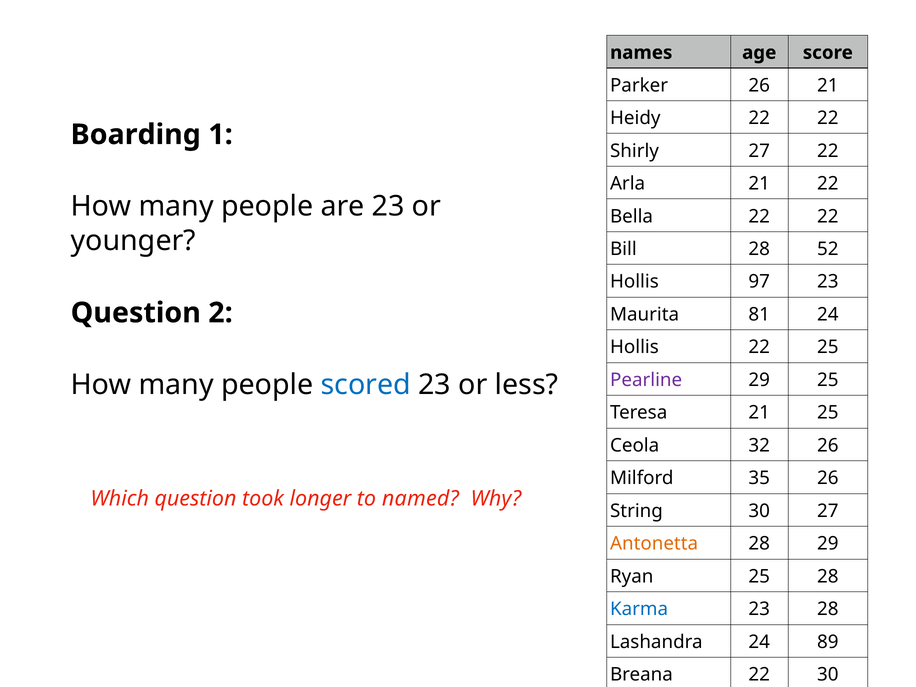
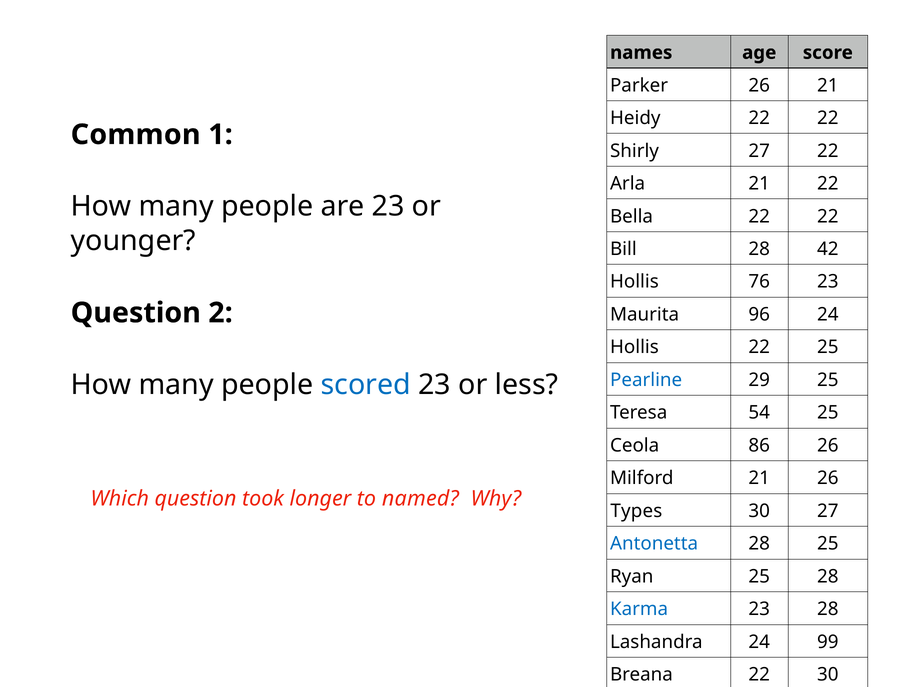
Boarding: Boarding -> Common (136, 135)
52: 52 -> 42 (828, 249)
97: 97 -> 76 (759, 282)
81: 81 -> 96 (759, 315)
Pearline colour: purple -> blue (646, 380)
Teresa 21: 21 -> 54 (759, 413)
32: 32 -> 86 (759, 445)
Milford 35: 35 -> 21 (759, 478)
String: String -> Types (636, 511)
Antonetta colour: orange -> blue (654, 544)
28 29: 29 -> 25 (828, 544)
89: 89 -> 99 (828, 642)
